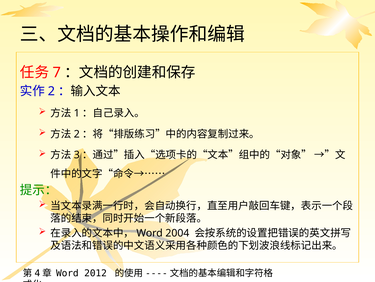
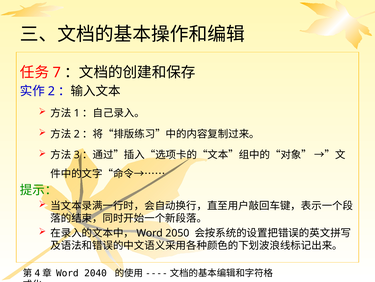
2004: 2004 -> 2050 (177, 233)
2012: 2012 -> 2040 (96, 273)
